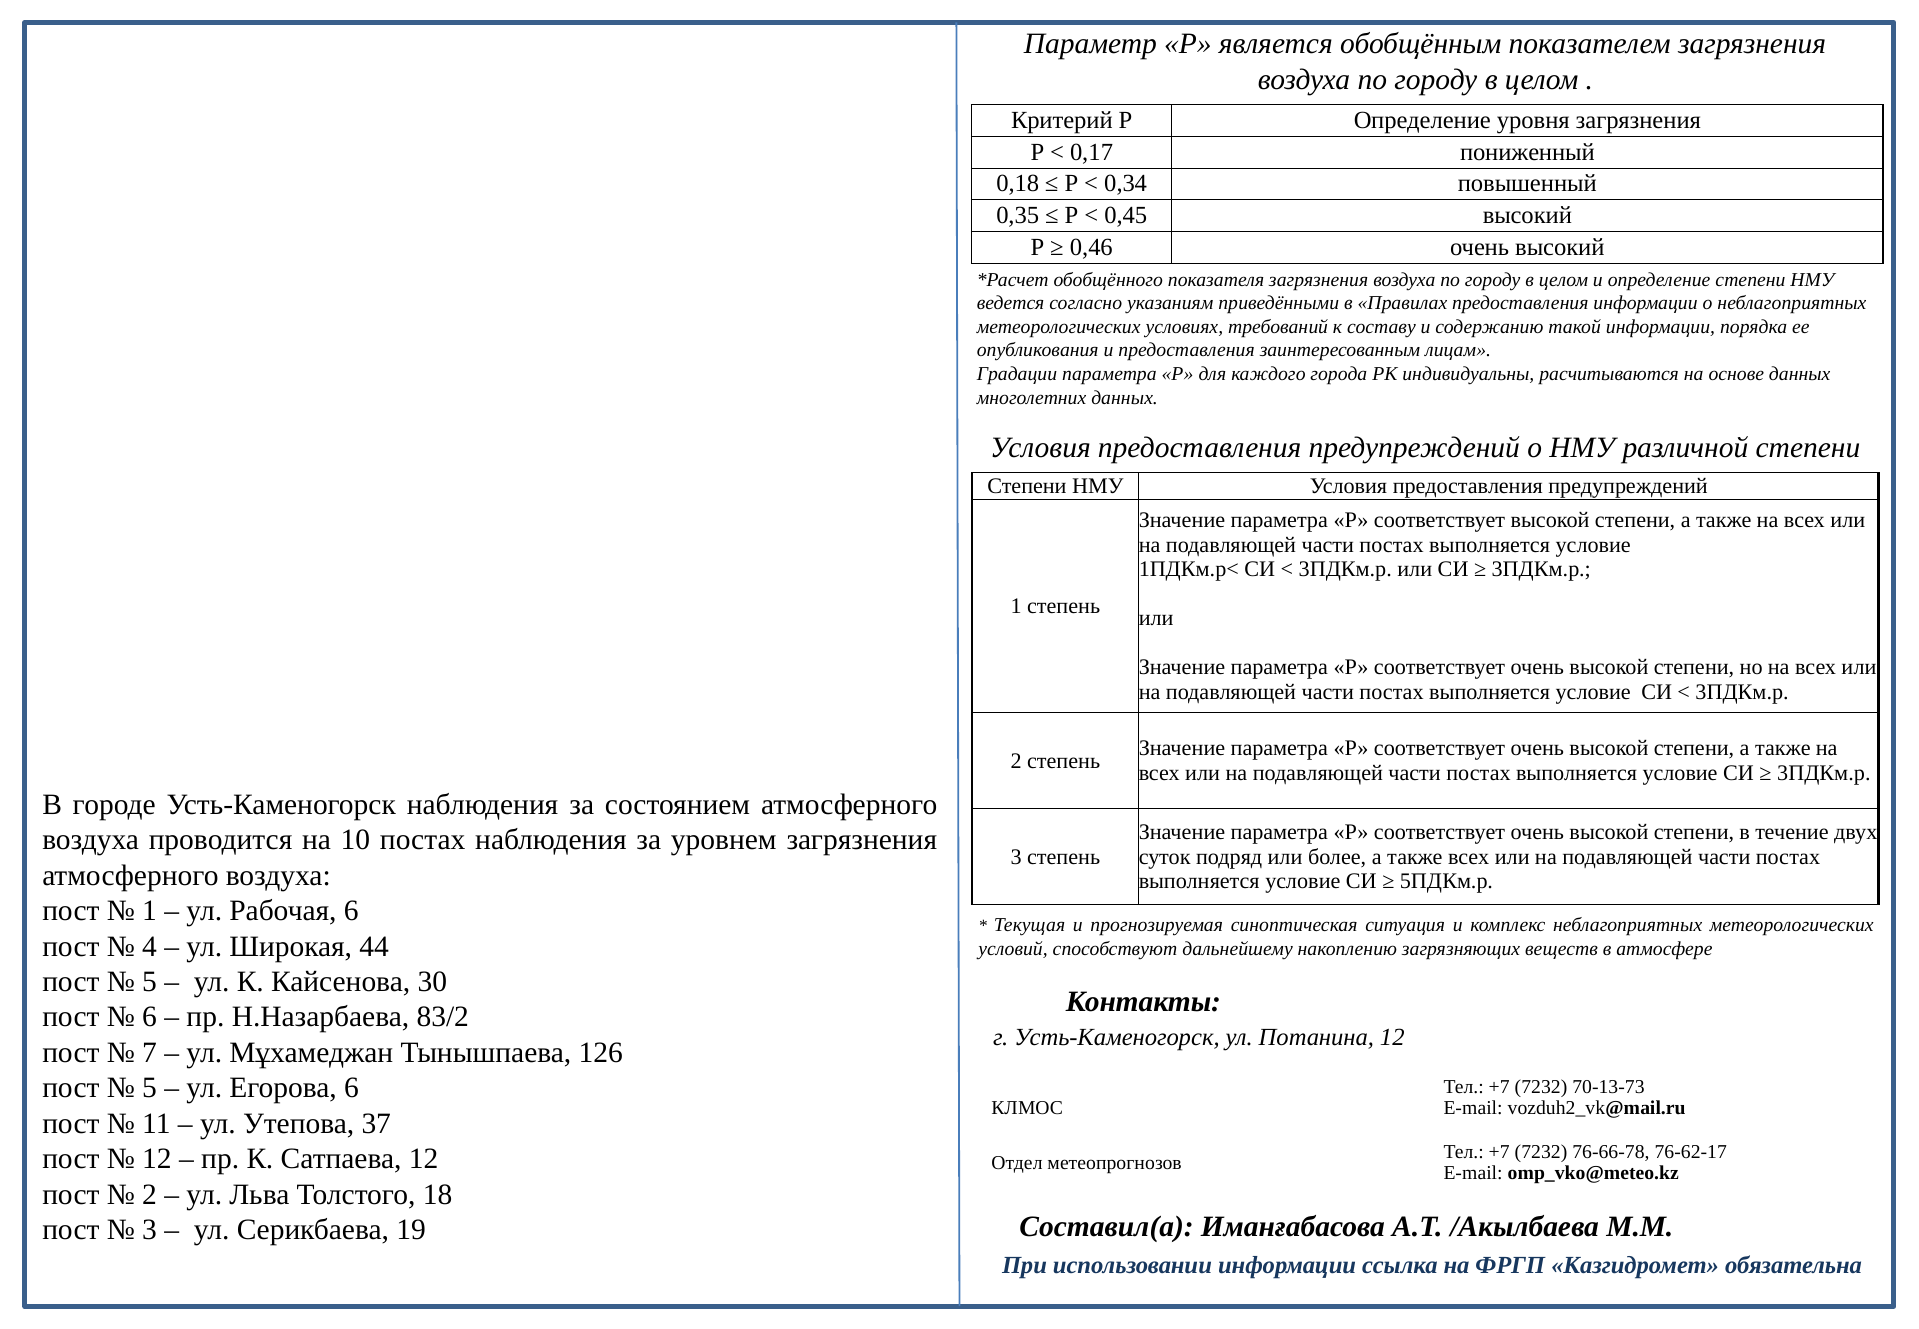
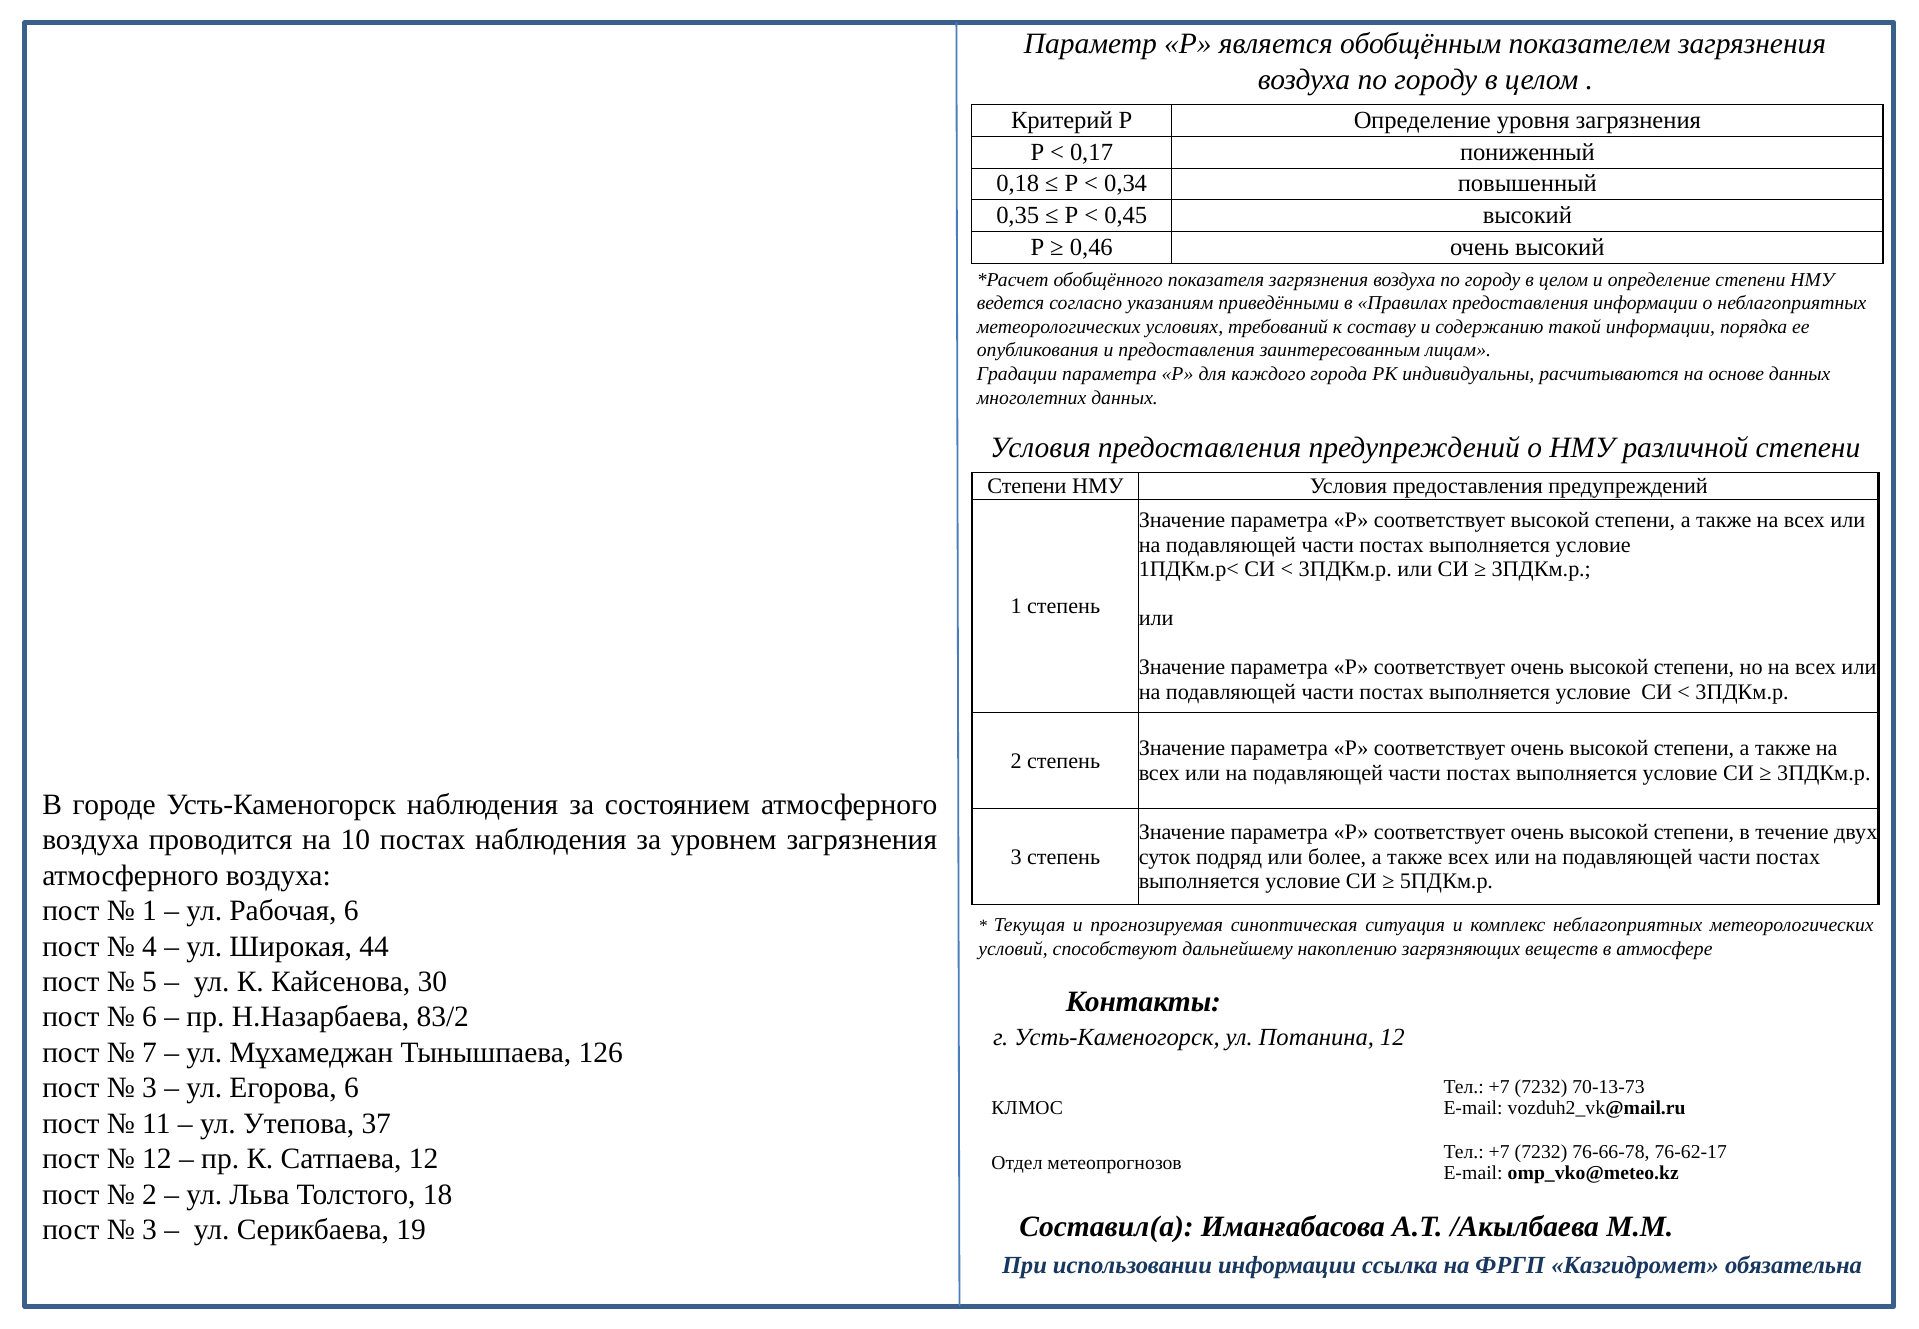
5: 5 -> 3 (150, 1088)
